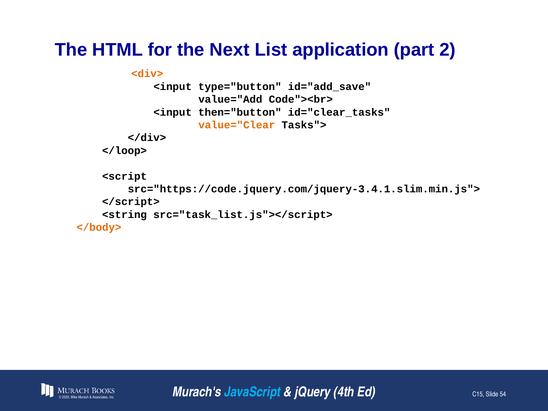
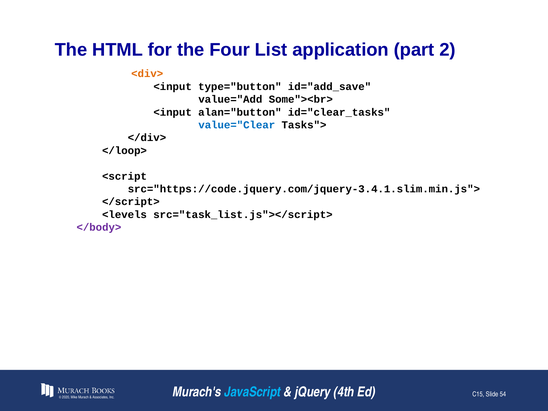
Next: Next -> Four (230, 50)
Code"><br>: Code"><br> -> Some"><br> (301, 99)
then="button: then="button -> alan="button (240, 112)
value="Clear colour: orange -> blue (237, 125)
<string: <string -> <levels (124, 215)
</body> colour: orange -> purple (99, 227)
